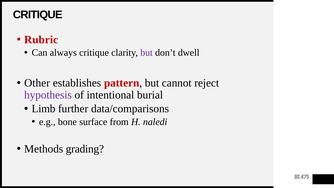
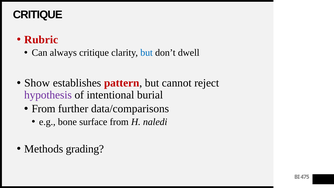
but colour: purple -> blue (147, 53)
Other: Other -> Show (37, 83)
Limb: Limb -> From (44, 109)
